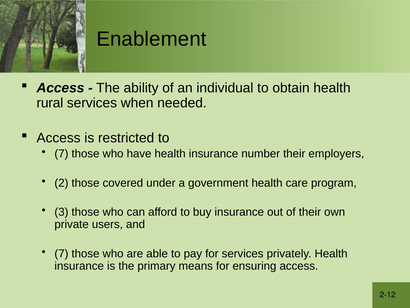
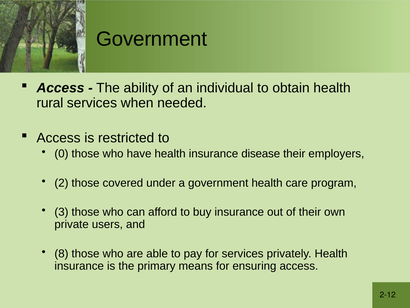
Enablement: Enablement -> Government (152, 39)
7: 7 -> 0 (61, 153)
number: number -> disease (261, 153)
7: 7 -> 8 (61, 253)
